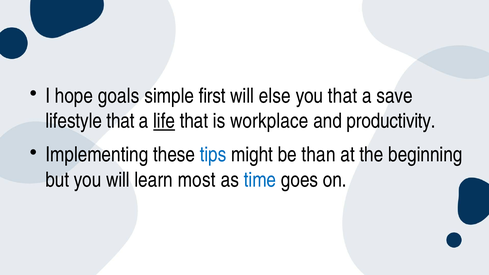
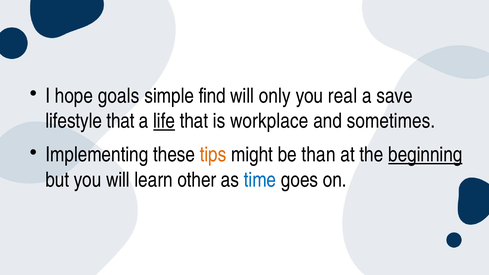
first: first -> find (212, 96)
else: else -> only (275, 96)
you that: that -> real (343, 96)
productivity: productivity -> sometimes (391, 121)
tips colour: blue -> orange (213, 155)
beginning underline: none -> present (425, 155)
most: most -> other (197, 180)
